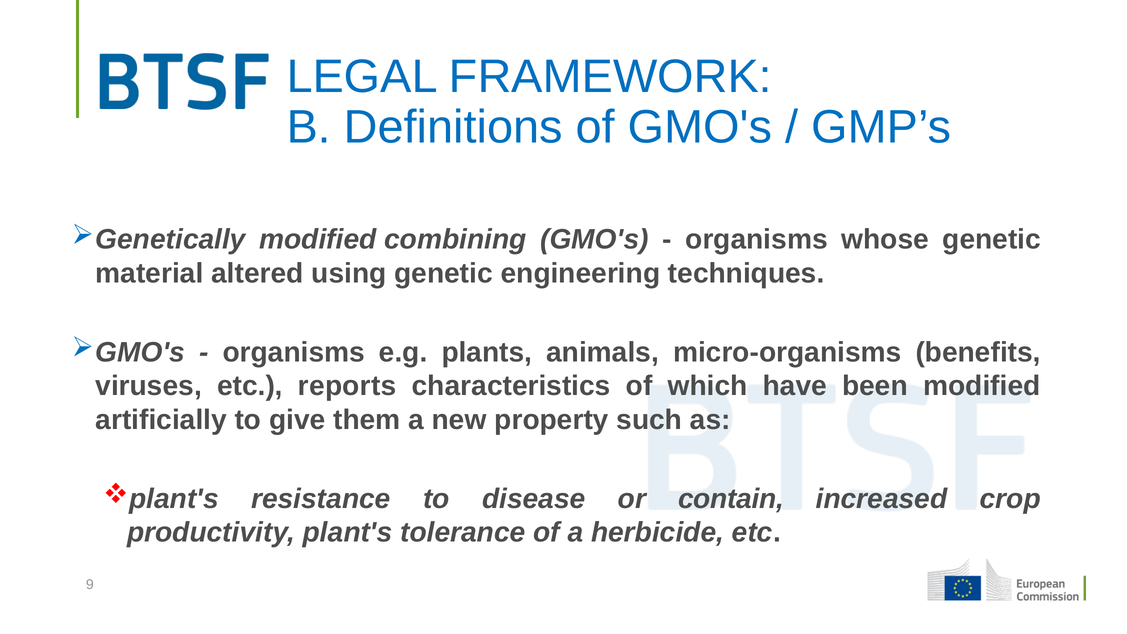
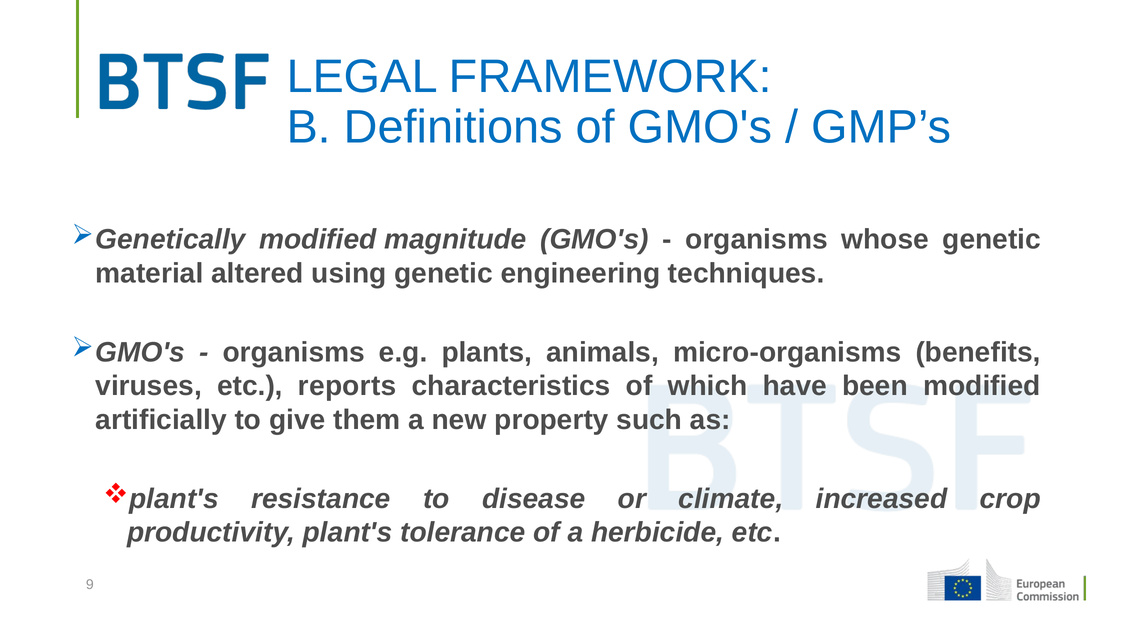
combining: combining -> magnitude (455, 240)
contain: contain -> climate (731, 499)
